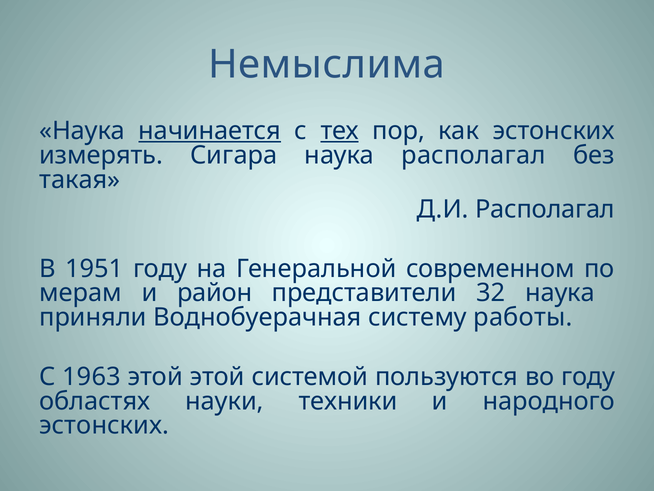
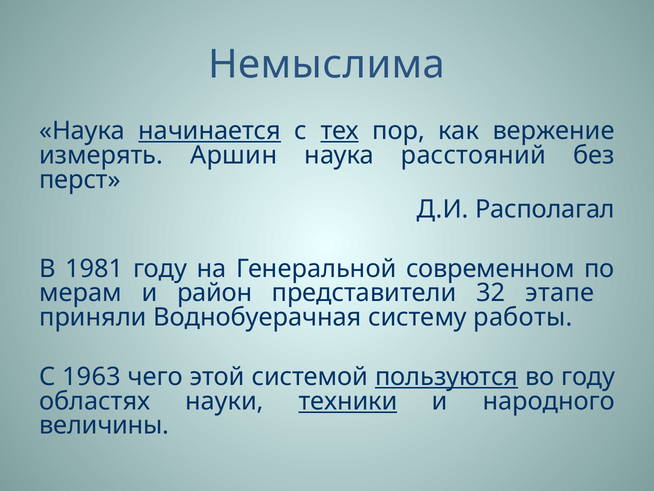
как эстонских: эстонских -> вержение (554, 131)
Сигара: Сигара -> Аршин (234, 155)
наука располагал: располагал -> расстояний (473, 155)
такая: такая -> перст (80, 180)
1951: 1951 -> 1981 (94, 268)
32 наука: наука -> этапе (560, 293)
1963 этой: этой -> чего (155, 376)
пользуются underline: none -> present (447, 376)
техники underline: none -> present (348, 401)
эстонских: эстонских -> величины (104, 425)
